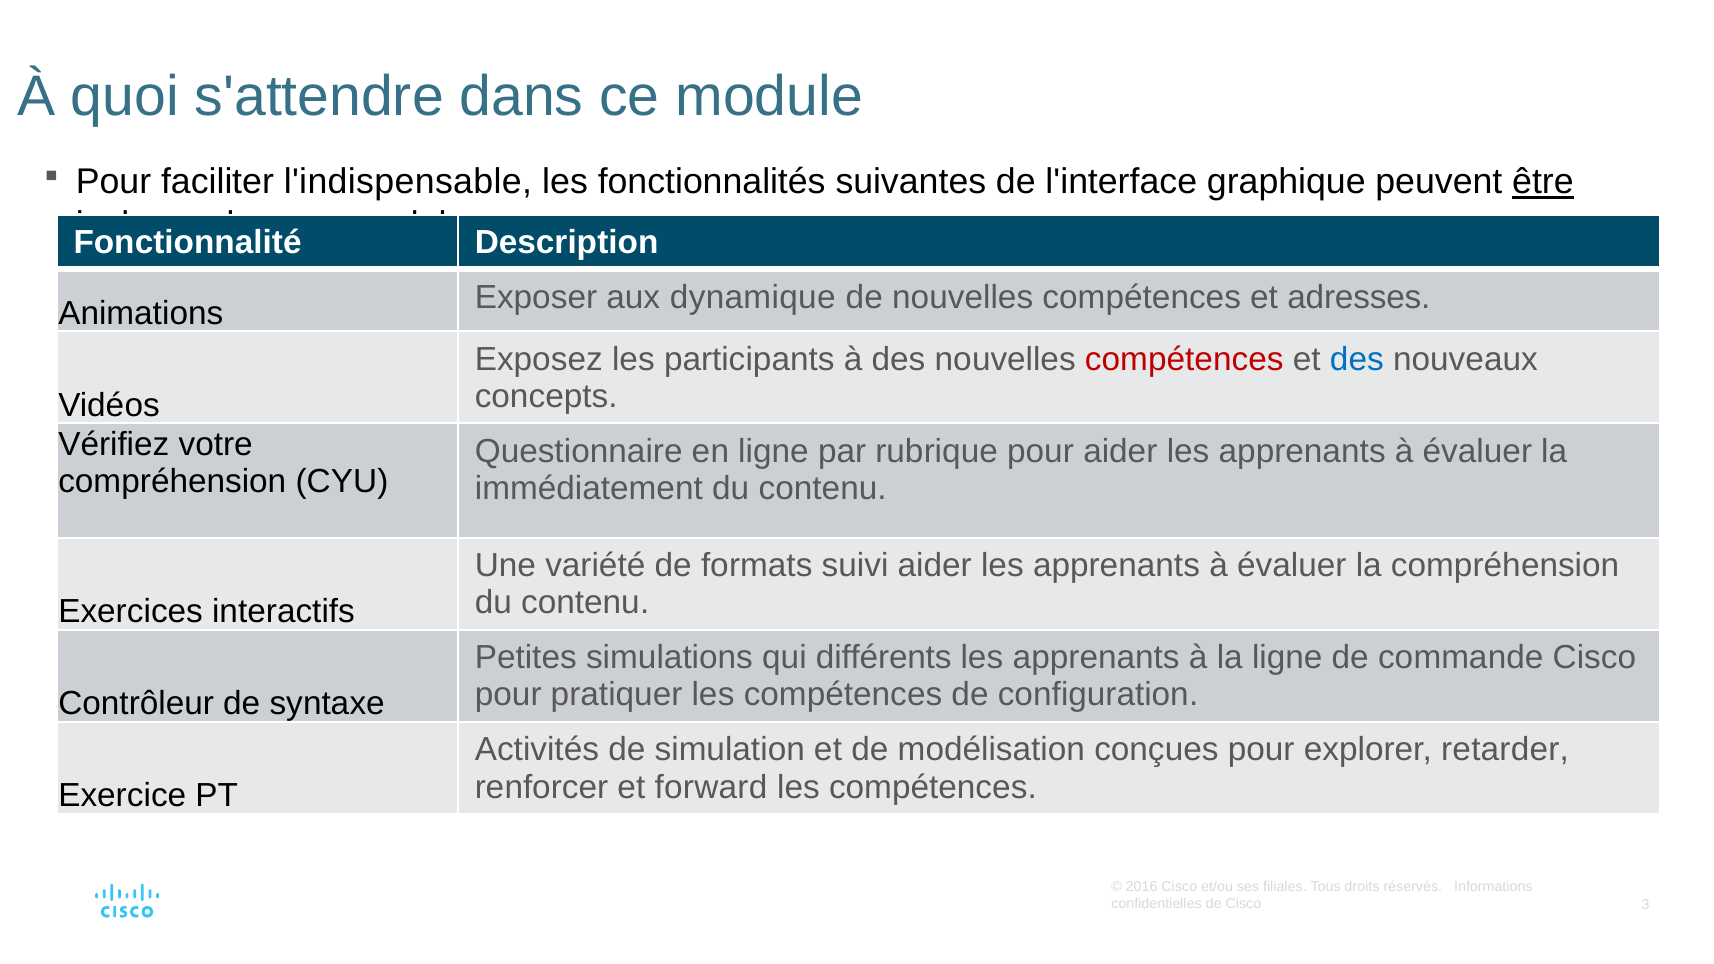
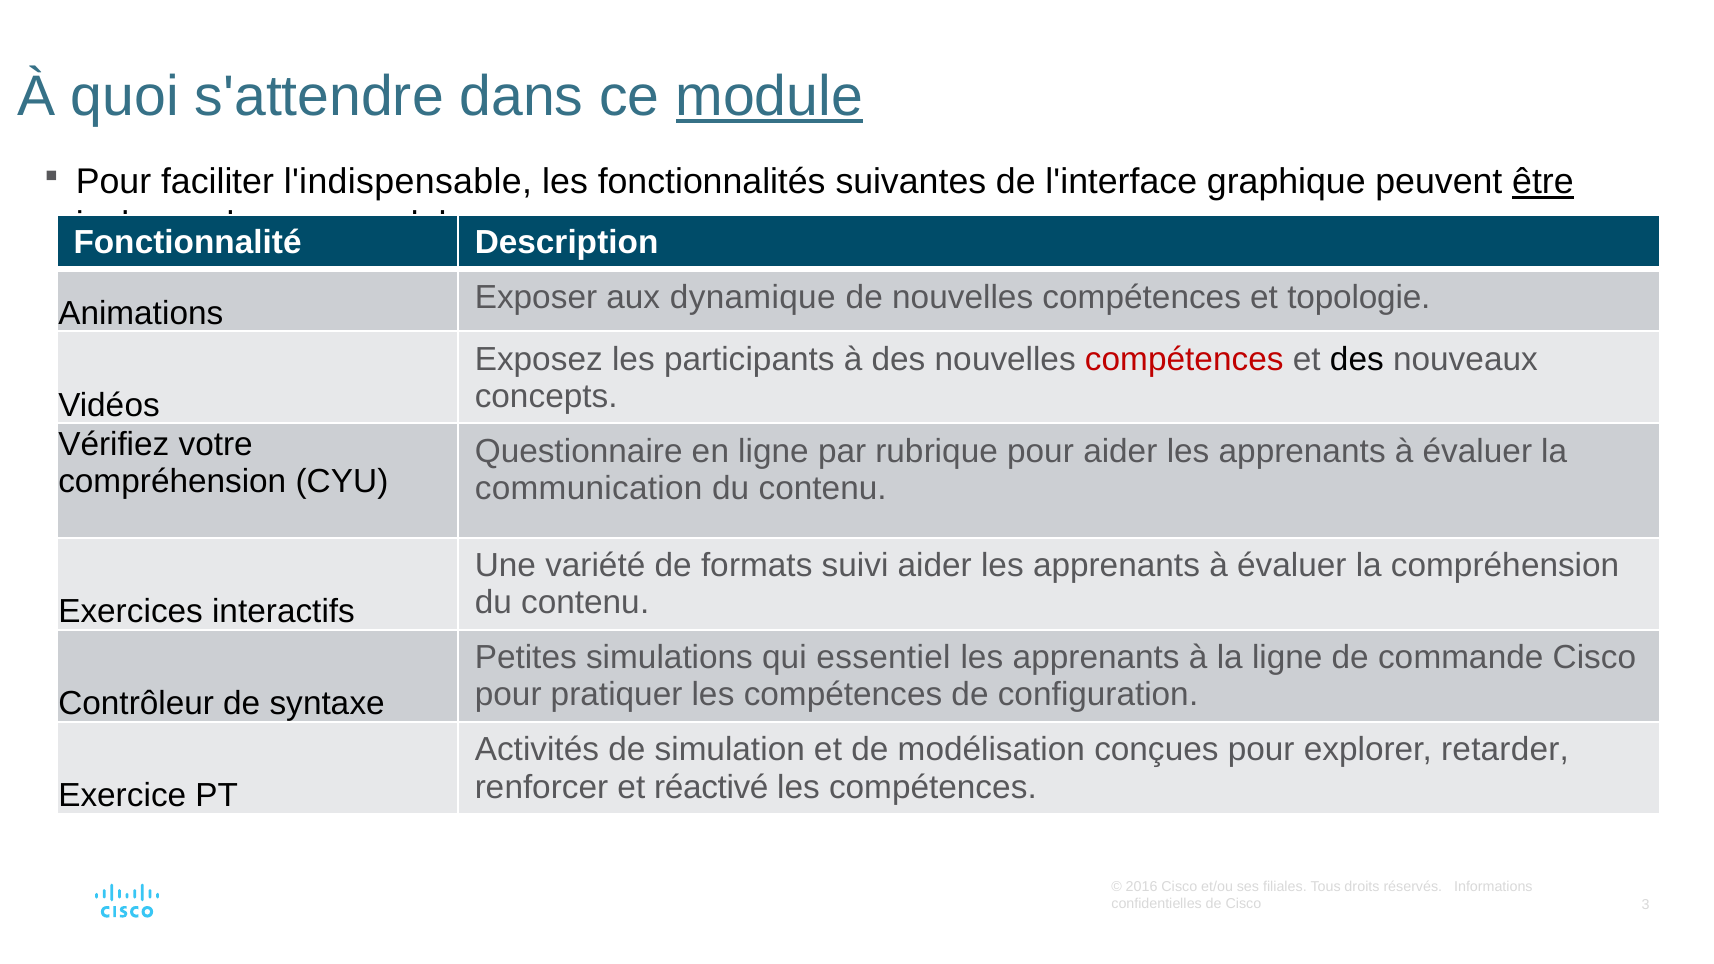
module underline: none -> present (769, 97)
adresses: adresses -> topologie (1359, 297)
des colour: blue -> black (1357, 359)
immédiatement: immédiatement -> communication (589, 489)
différents: différents -> essentiel (883, 658)
forward: forward -> réactivé (711, 787)
